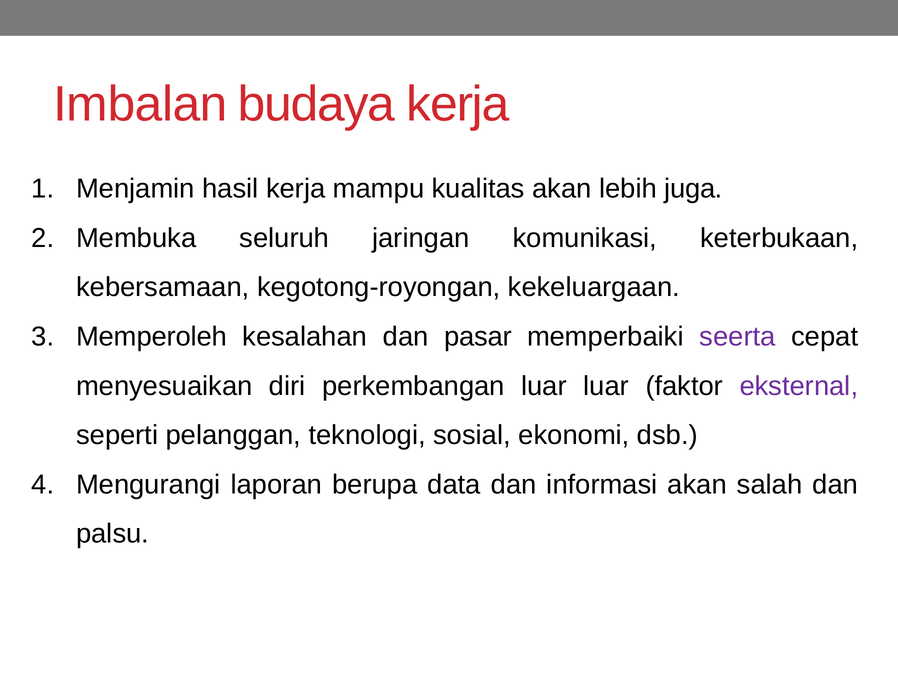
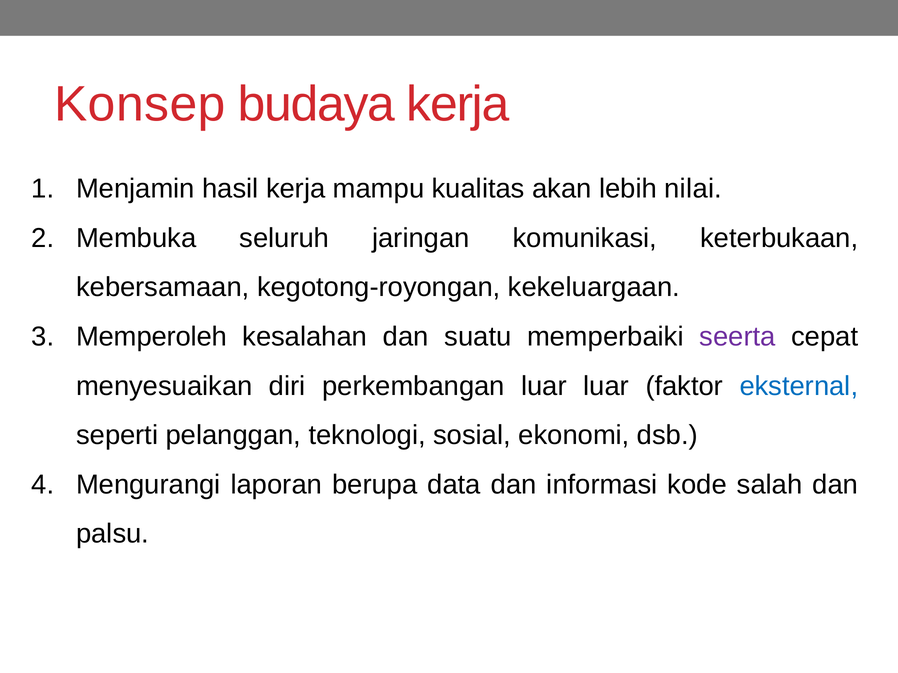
Imbalan: Imbalan -> Konsep (140, 105)
juga: juga -> nilai (693, 189)
pasar: pasar -> suatu (478, 337)
eksternal colour: purple -> blue (799, 386)
informasi akan: akan -> kode (697, 485)
